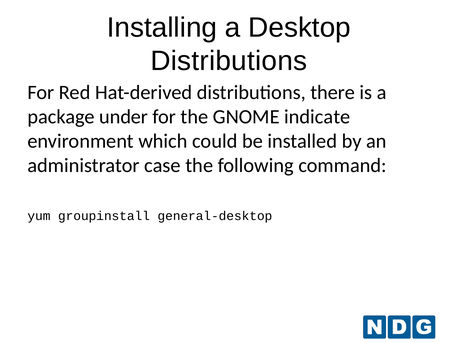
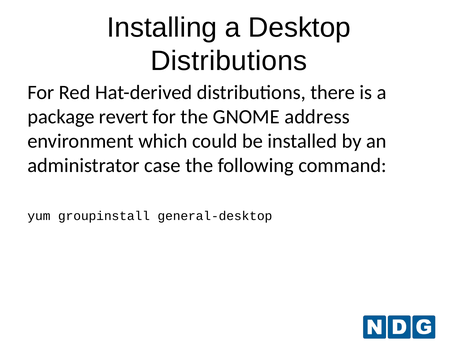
under: under -> revert (124, 117)
indicate: indicate -> address (317, 117)
